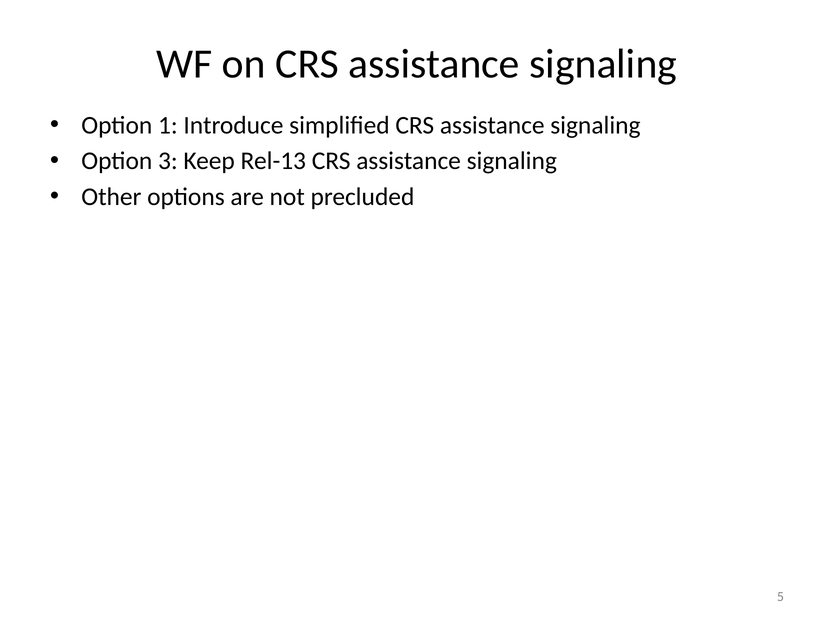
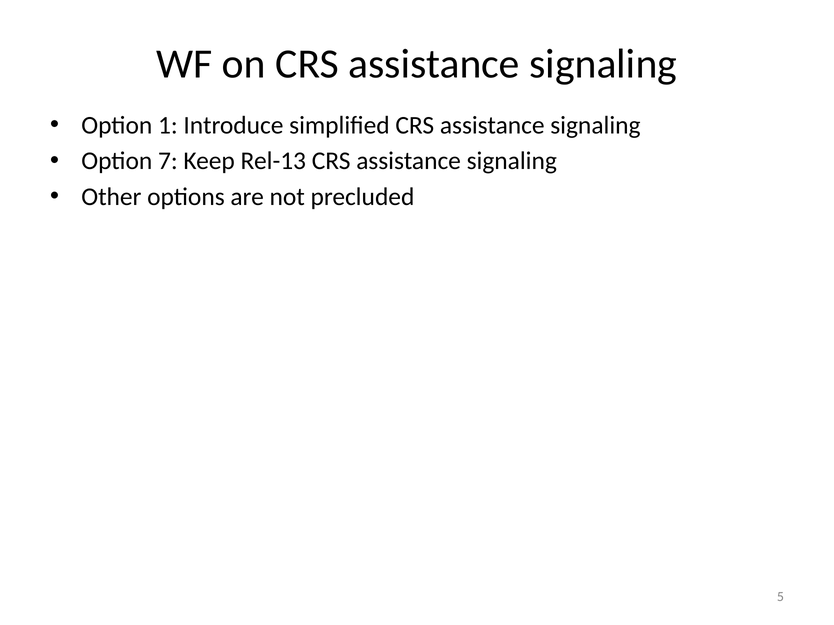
3: 3 -> 7 (168, 161)
